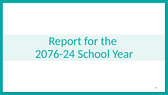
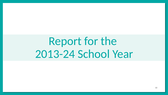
2076-24: 2076-24 -> 2013-24 (55, 54)
